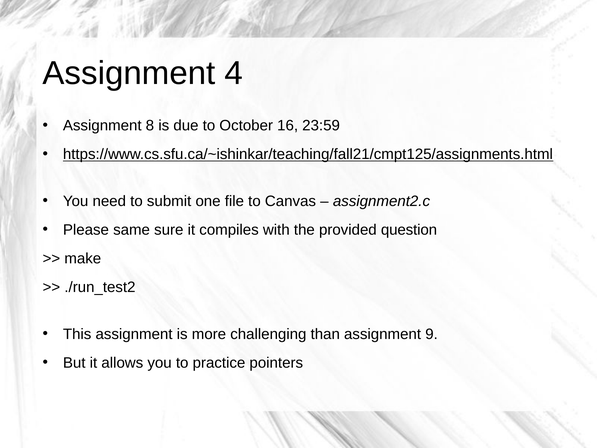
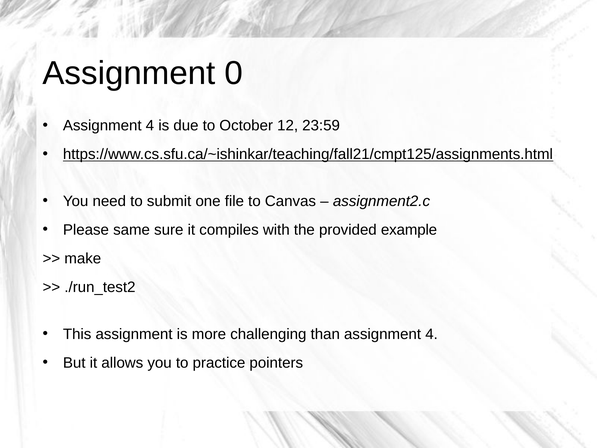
4: 4 -> 0 (234, 73)
8: 8 -> 4 (150, 126)
16: 16 -> 12 (288, 126)
question: question -> example (409, 230)
than assignment 9: 9 -> 4 (432, 334)
